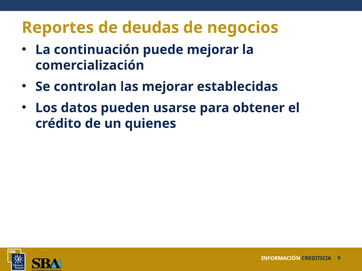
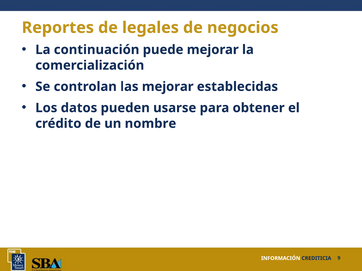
deudas: deudas -> legales (150, 28)
quienes: quienes -> nombre (150, 124)
